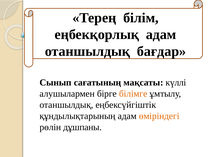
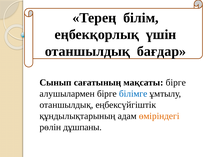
еңбекқорлық адам: адам -> үшін (161, 34)
мақсаты күллі: күллі -> бірге (176, 82)
білімге colour: orange -> blue (133, 94)
